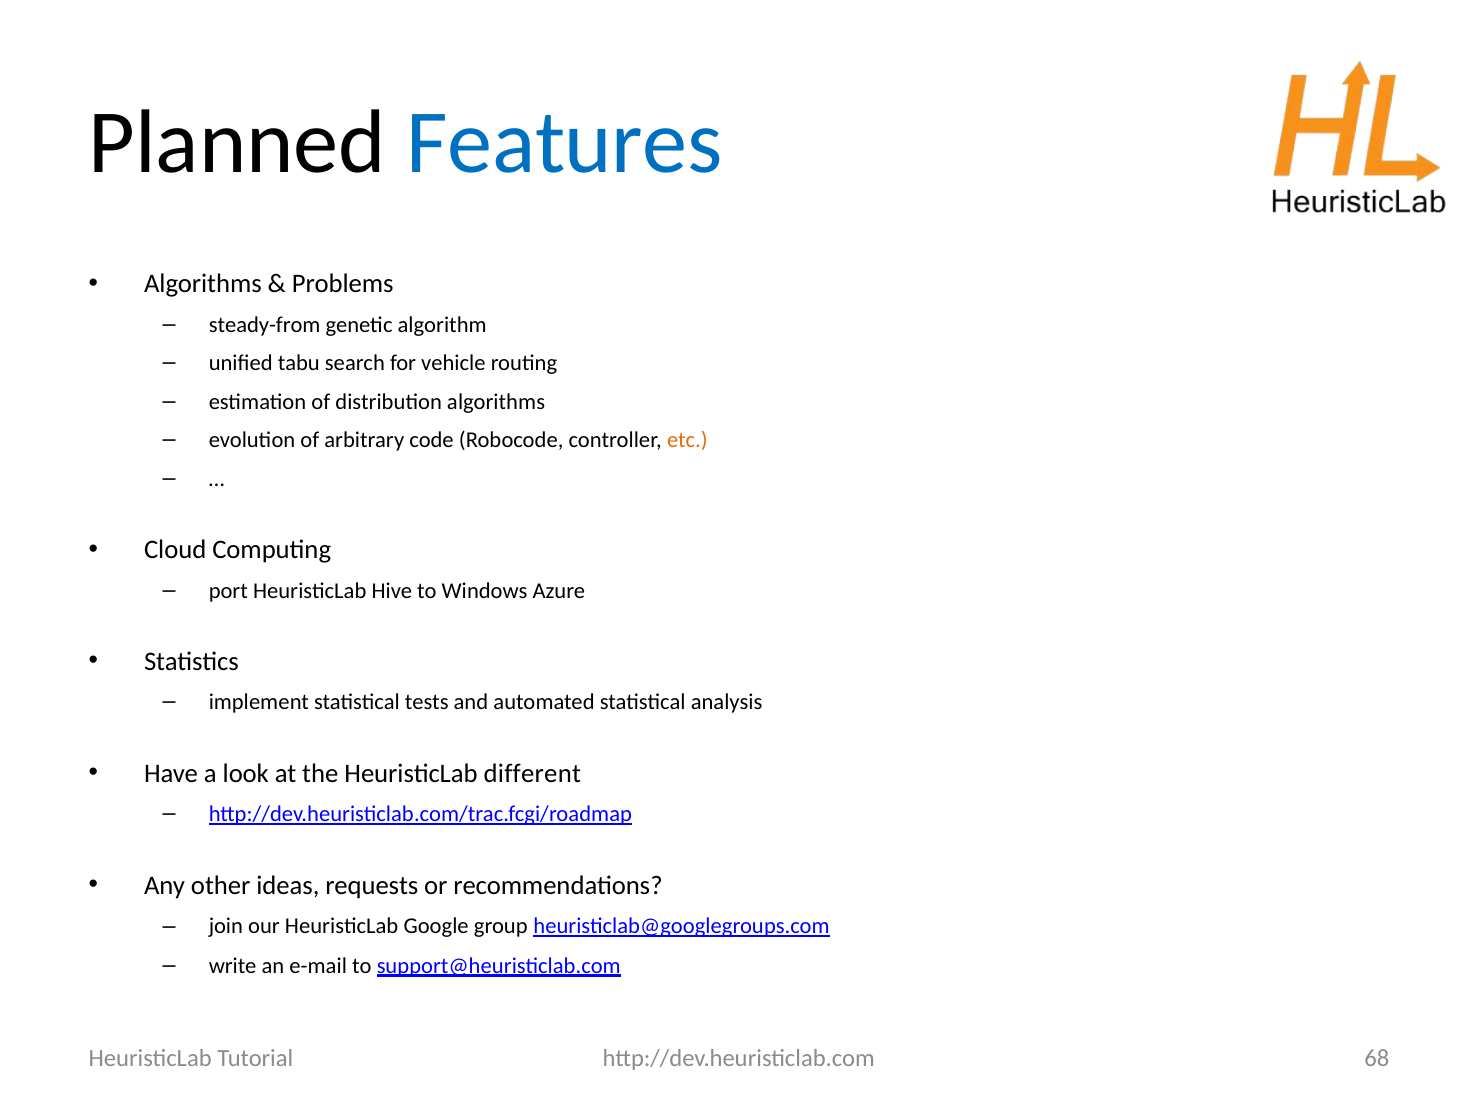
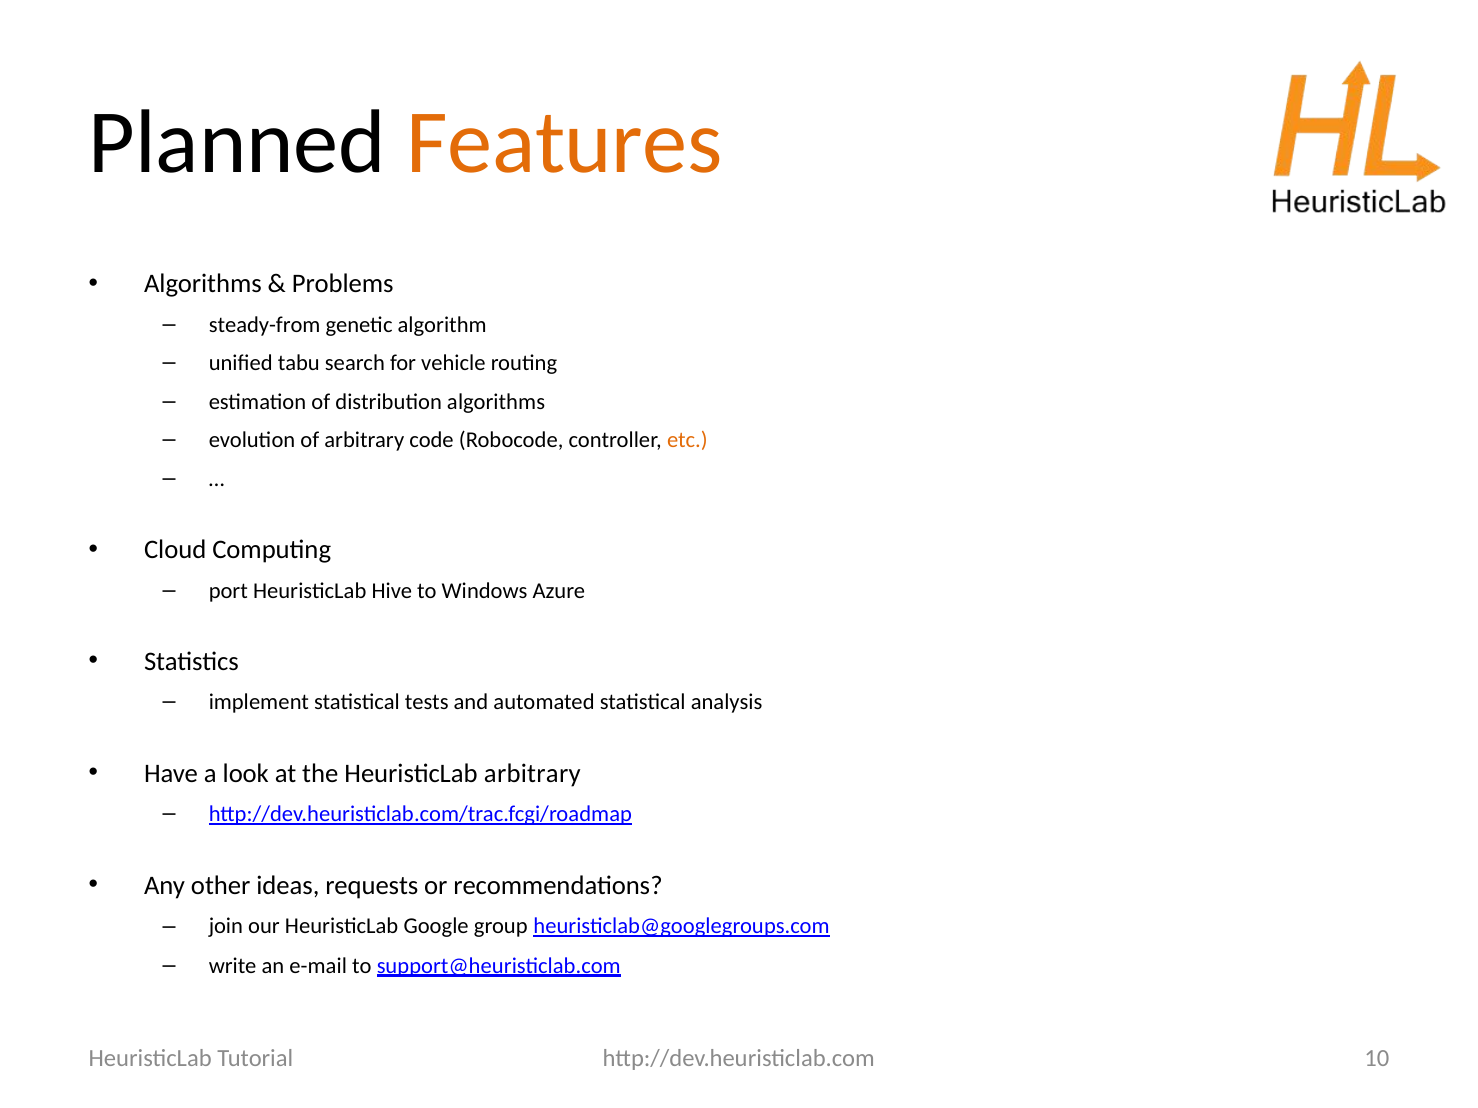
Features colour: blue -> orange (565, 143)
HeuristicLab different: different -> arbitrary (532, 774)
68: 68 -> 10 (1377, 1058)
